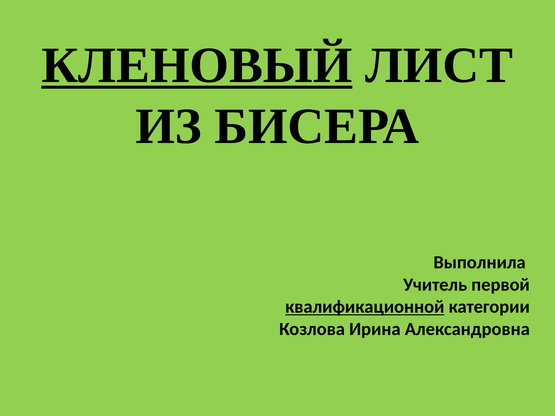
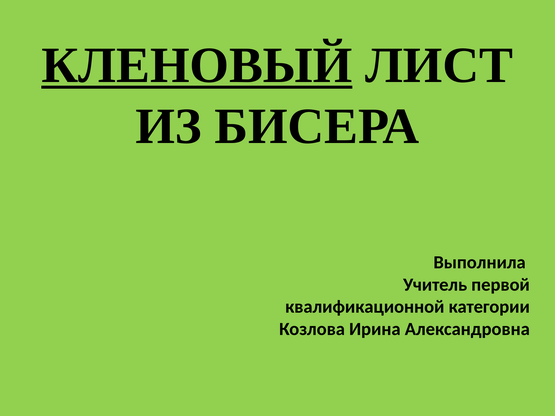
квалификационной underline: present -> none (365, 307)
